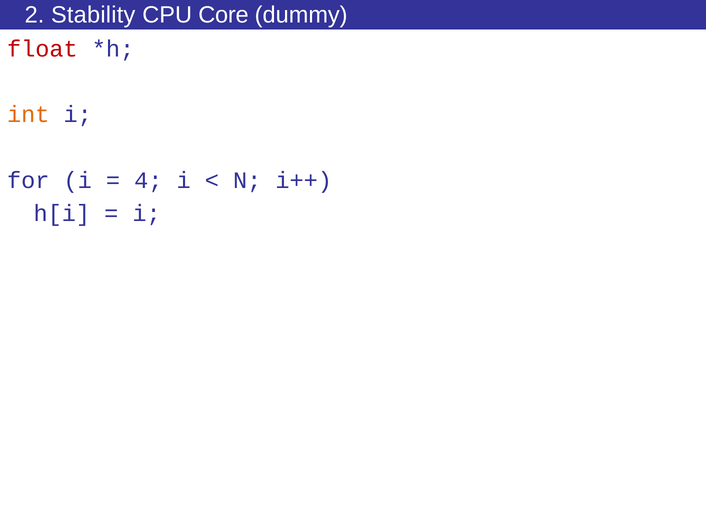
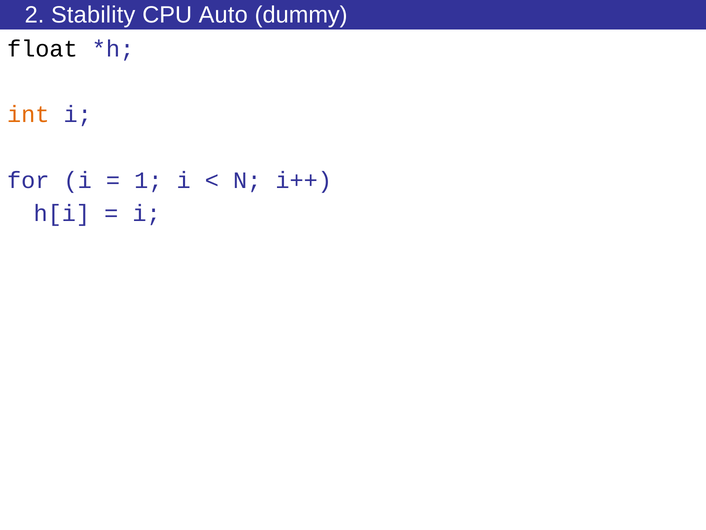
Core: Core -> Auto (223, 15)
float colour: red -> black (42, 49)
4: 4 -> 1 (148, 180)
